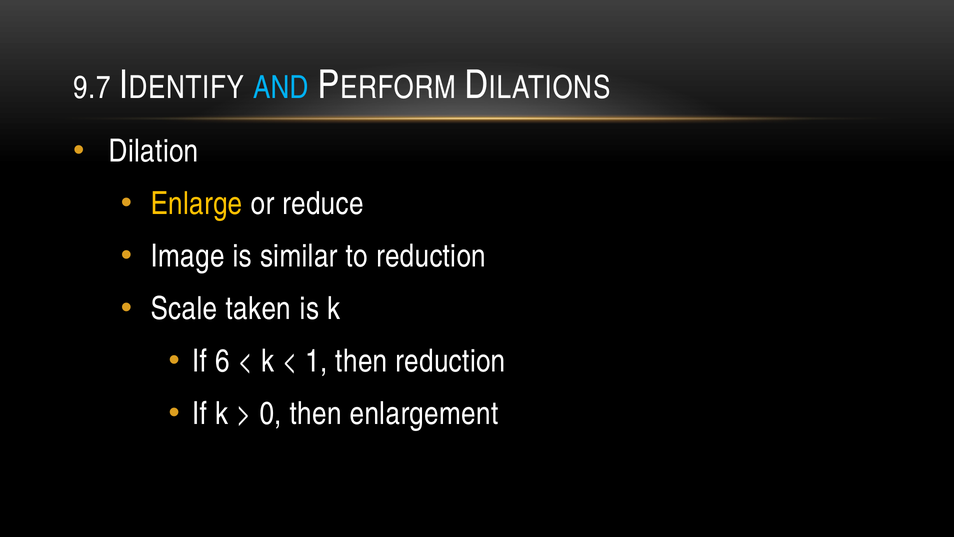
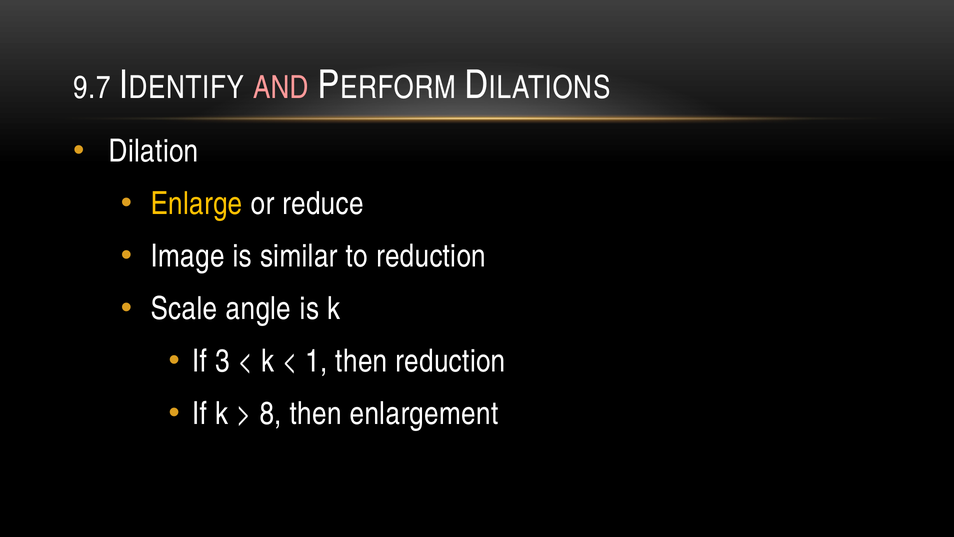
AND colour: light blue -> pink (281, 88)
taken: taken -> angle (258, 309)
6: 6 -> 3 (222, 361)
0: 0 -> 8 (271, 414)
